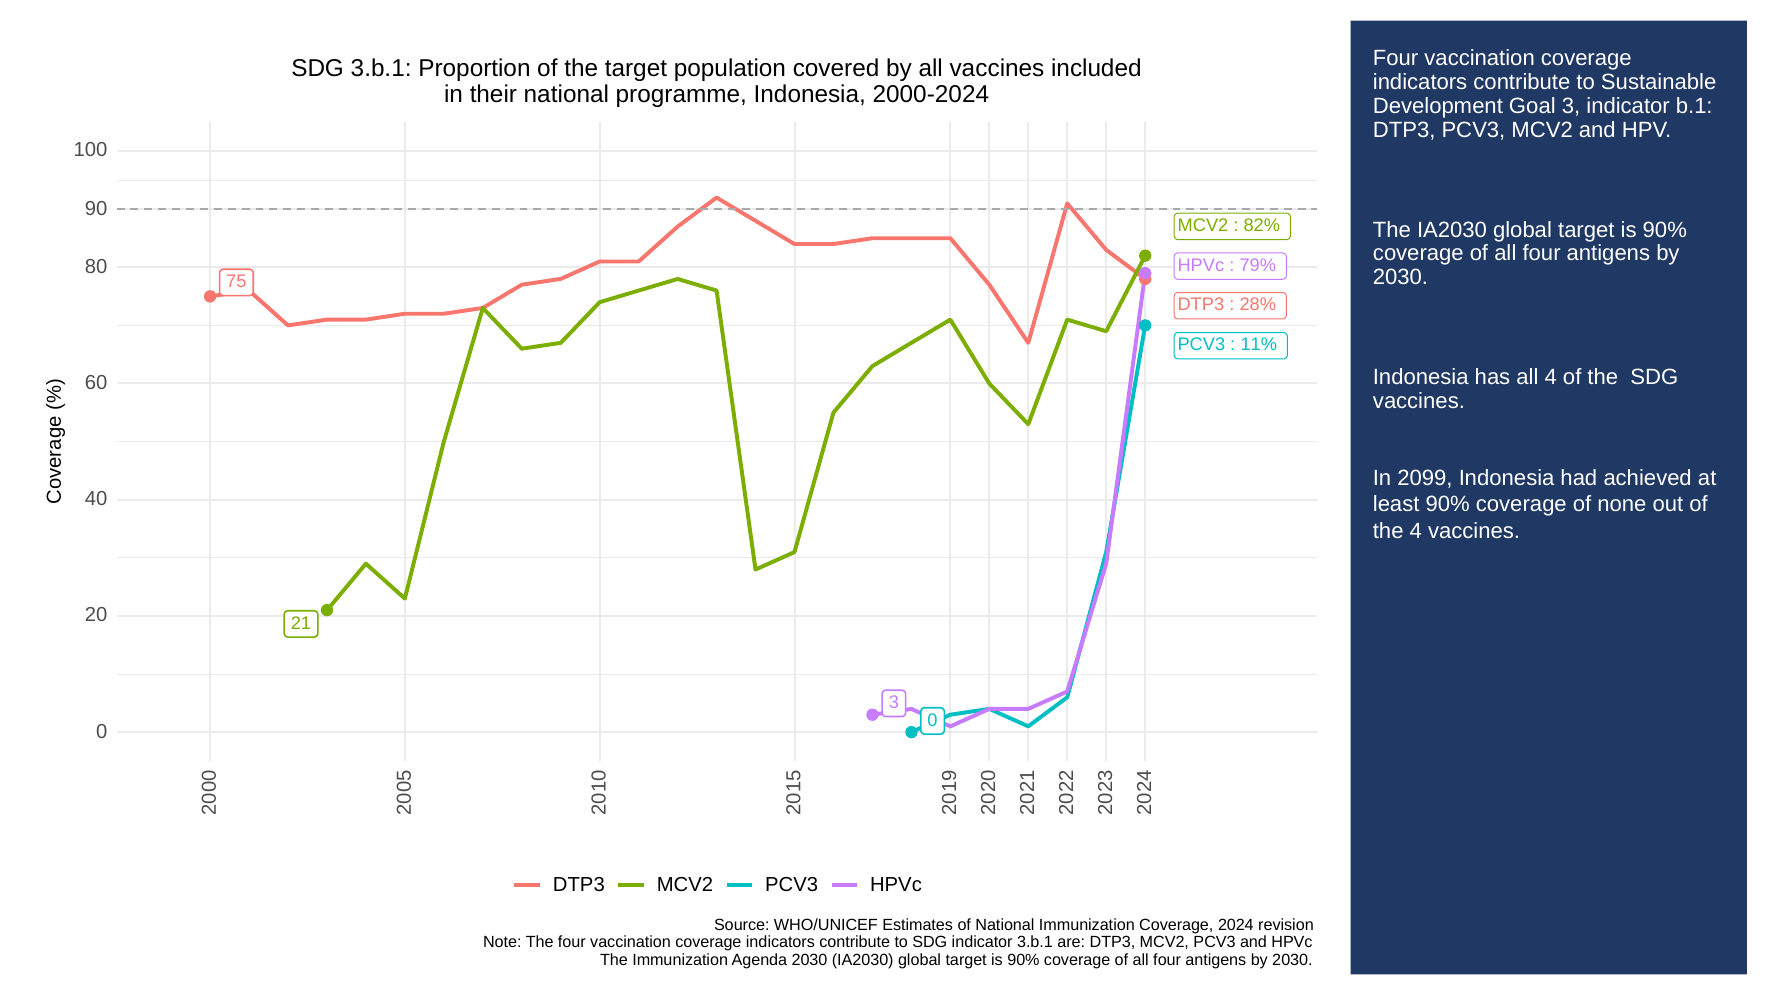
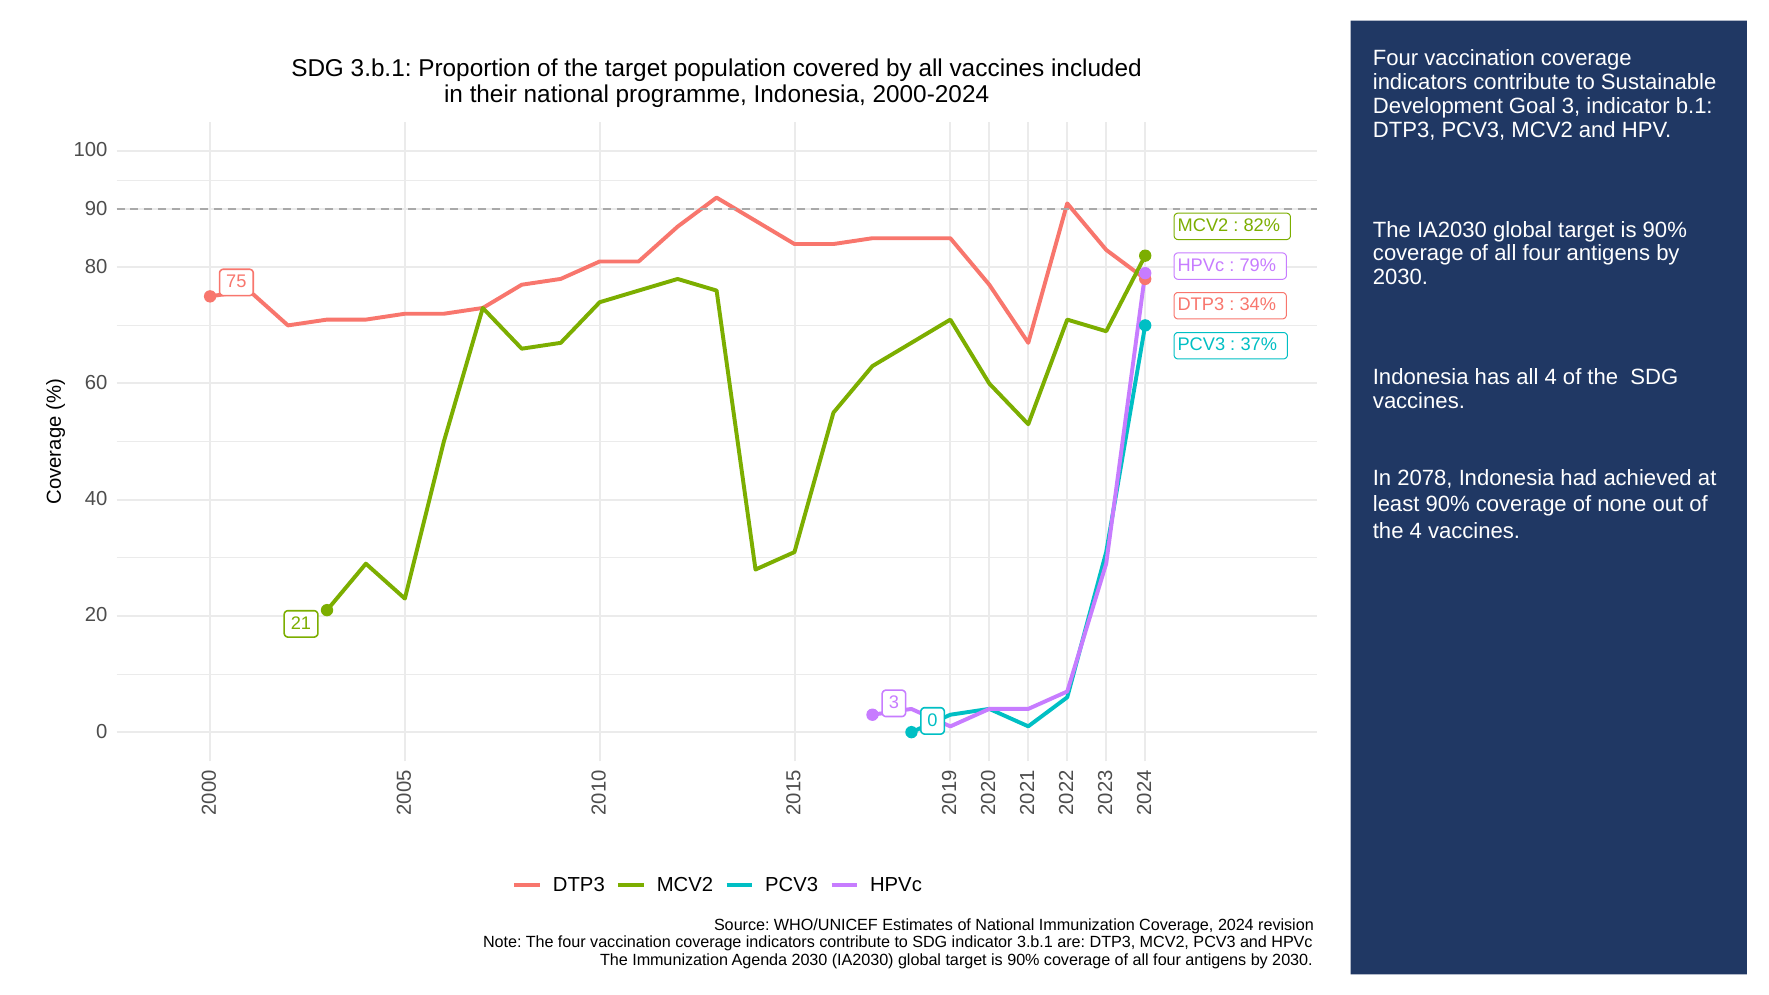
28%: 28% -> 34% (1258, 305)
11%: 11% -> 37% (1259, 345)
2099: 2099 -> 2078 (1425, 478)
